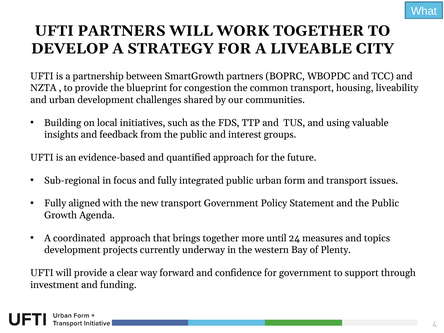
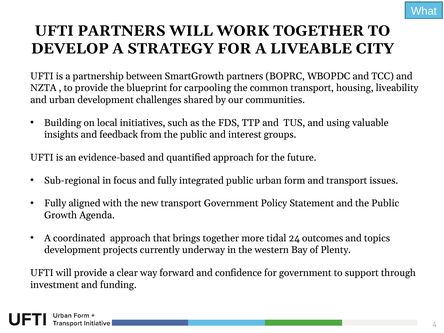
congestion: congestion -> carpooling (208, 88)
until: until -> tidal (276, 238)
measures: measures -> outcomes (323, 238)
